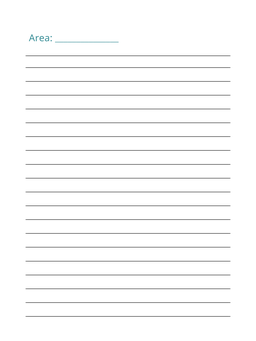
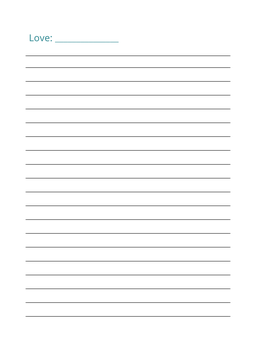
Area: Area -> Love (41, 38)
